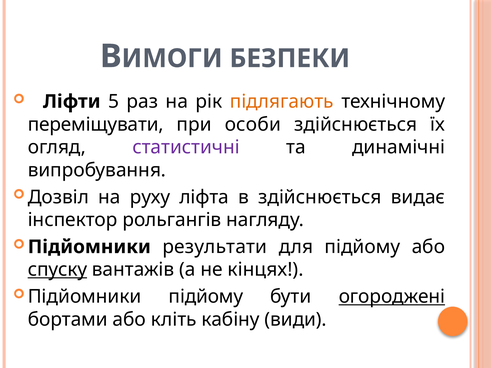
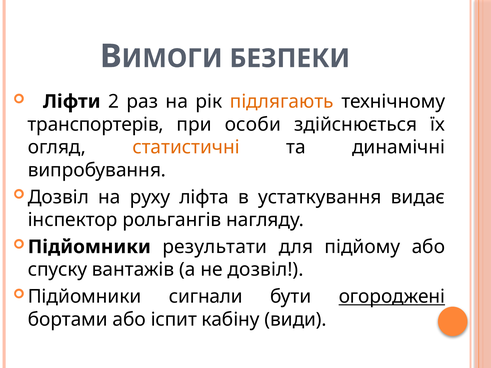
5: 5 -> 2 (114, 102)
переміщувати: переміщувати -> транспортерів (96, 124)
статистичні colour: purple -> orange (186, 147)
в здійснюється: здійснюється -> устаткування (320, 197)
спуску underline: present -> none (57, 270)
не кінцях: кінцях -> дозвіл (266, 270)
Підйомники підйому: підйому -> сигнали (206, 297)
кліть: кліть -> іспит (174, 320)
